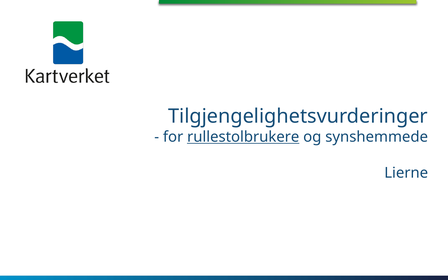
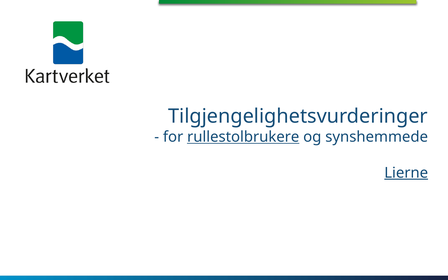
Lierne underline: none -> present (406, 173)
